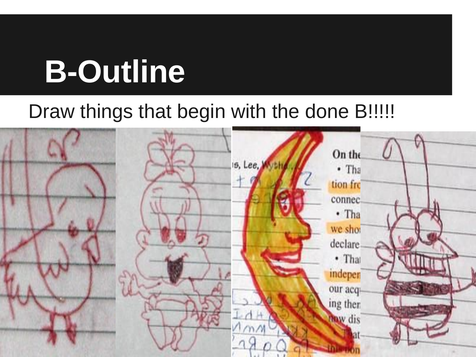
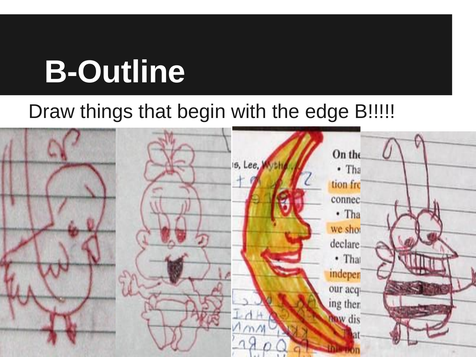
done: done -> edge (327, 112)
